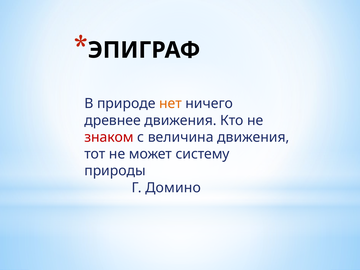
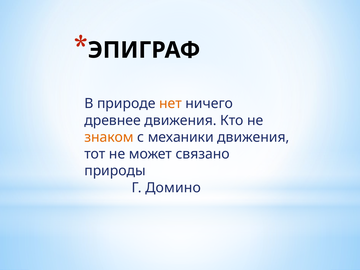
знаком colour: red -> orange (109, 137)
величина: величина -> механики (181, 137)
систему: систему -> связано (203, 154)
